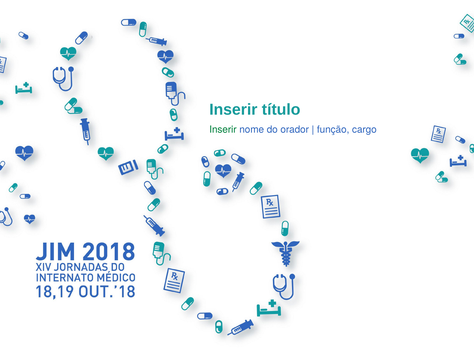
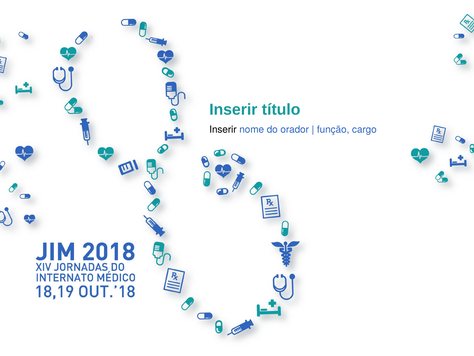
Inserir colour: green -> black (223, 130)
